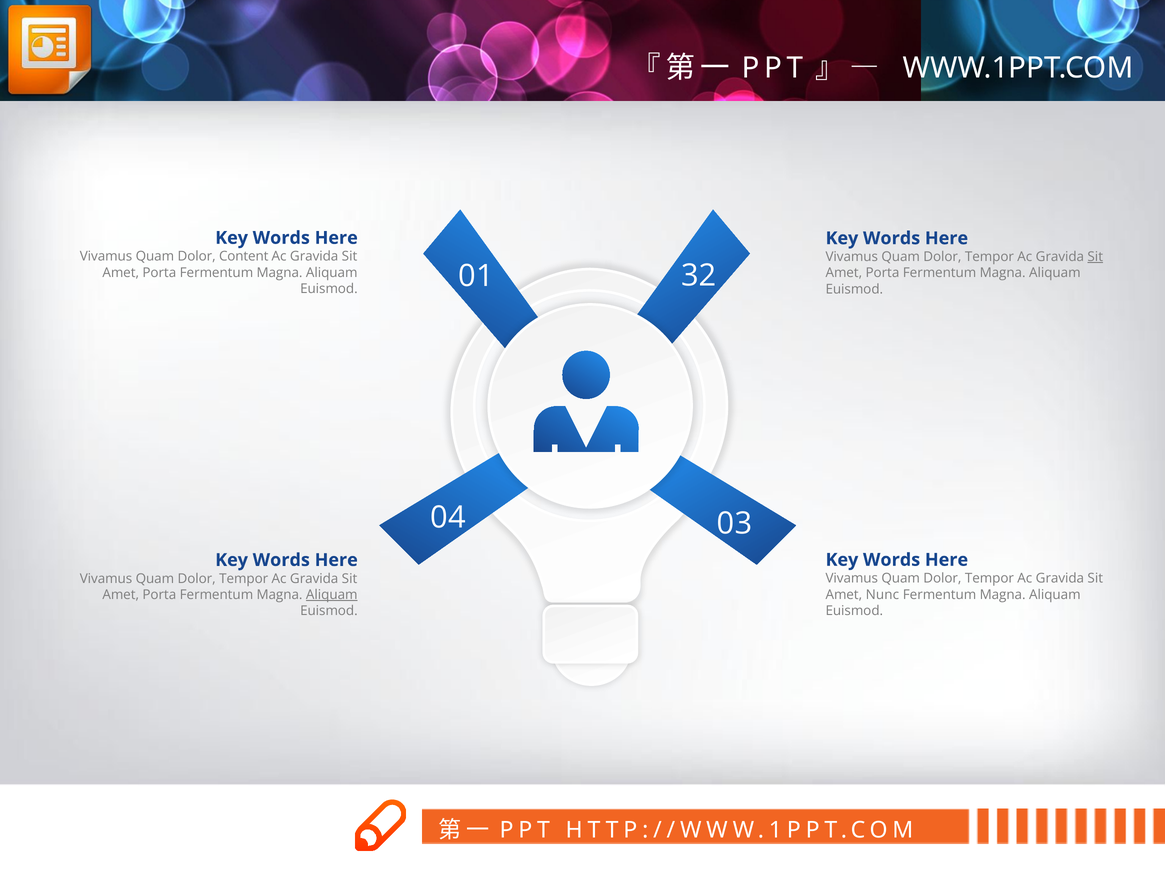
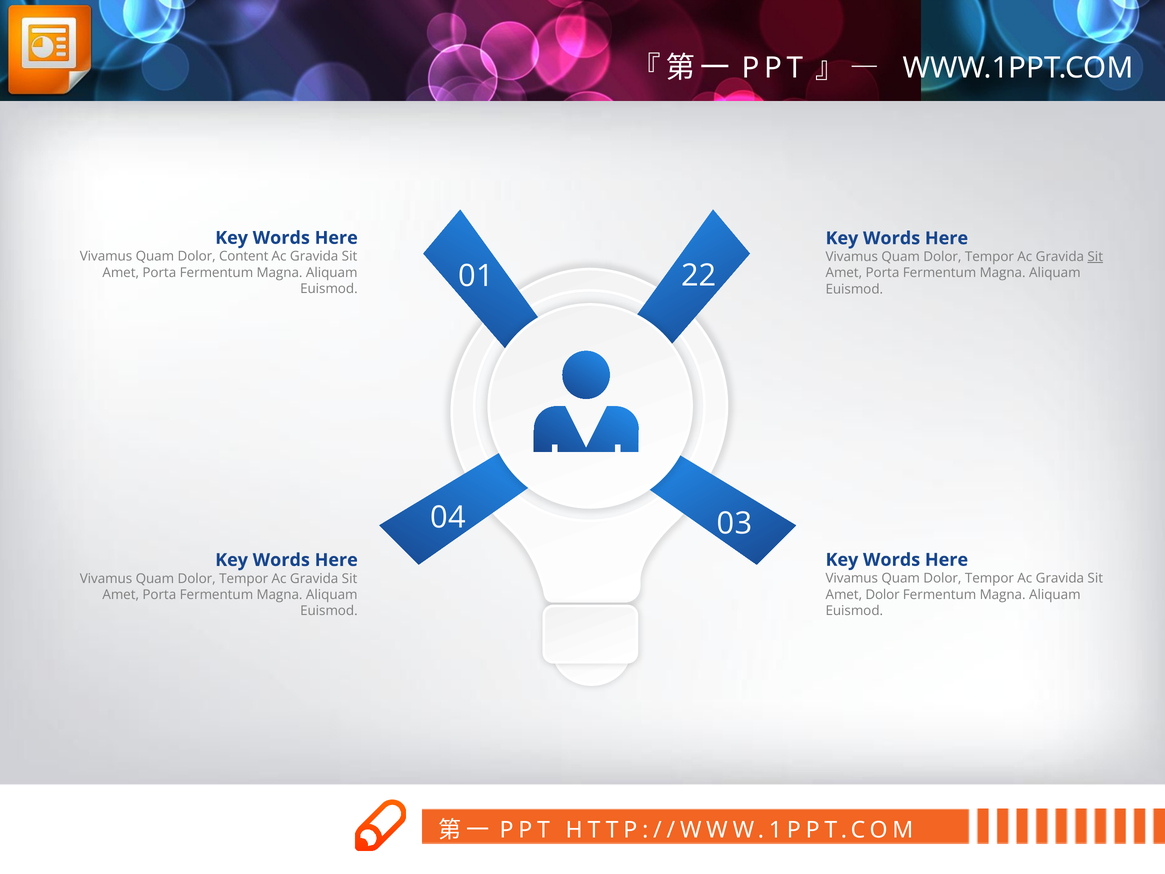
32: 32 -> 22 (699, 275)
Amet Nunc: Nunc -> Dolor (883, 594)
Aliquam underline: present -> none (332, 595)
